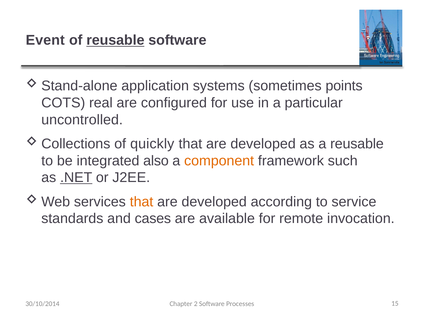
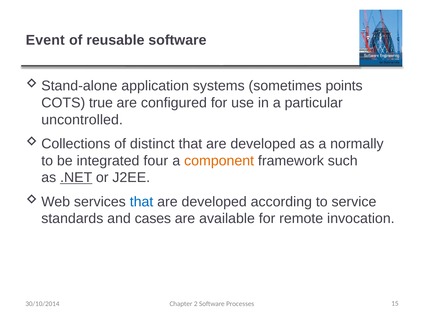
reusable underline: present -> none (115, 40)
real: real -> true (101, 103)
quickly: quickly -> distinct (152, 144)
a reusable: reusable -> normally (357, 144)
also: also -> four (156, 161)
that colour: orange -> blue (142, 202)
